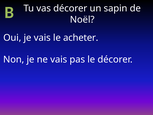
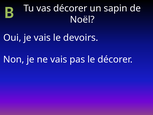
acheter: acheter -> devoirs (81, 38)
